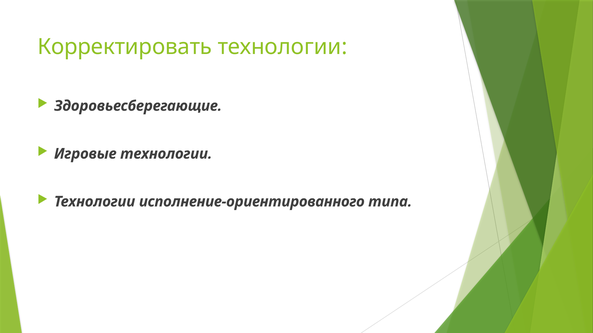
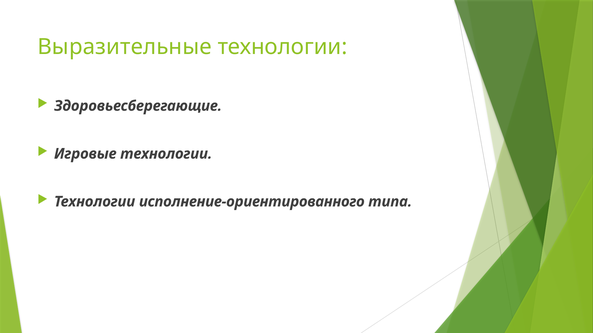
Корректировать: Корректировать -> Выразительные (125, 47)
